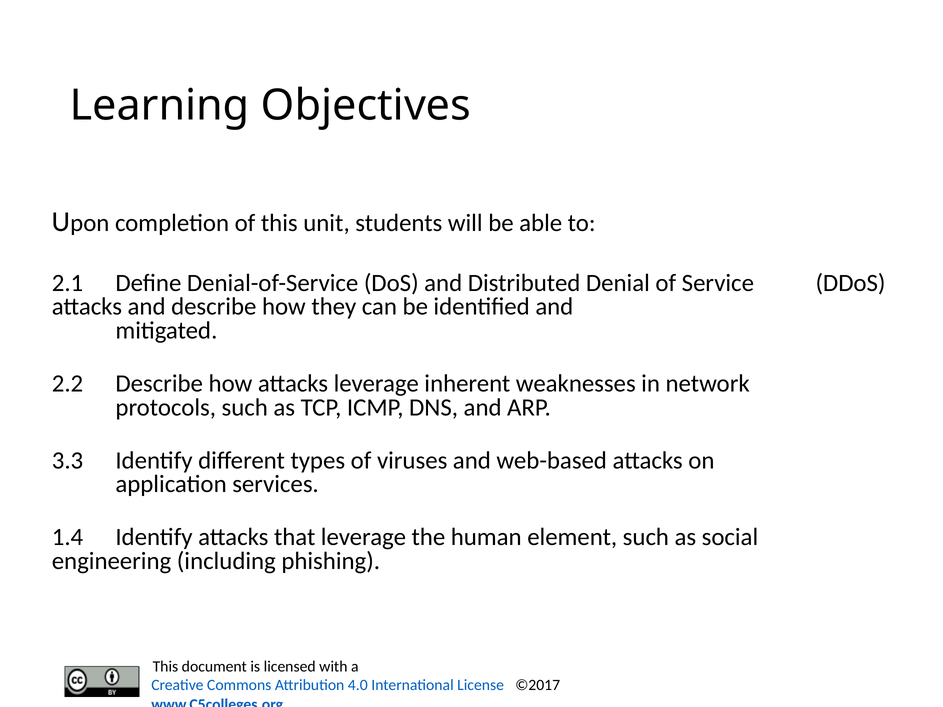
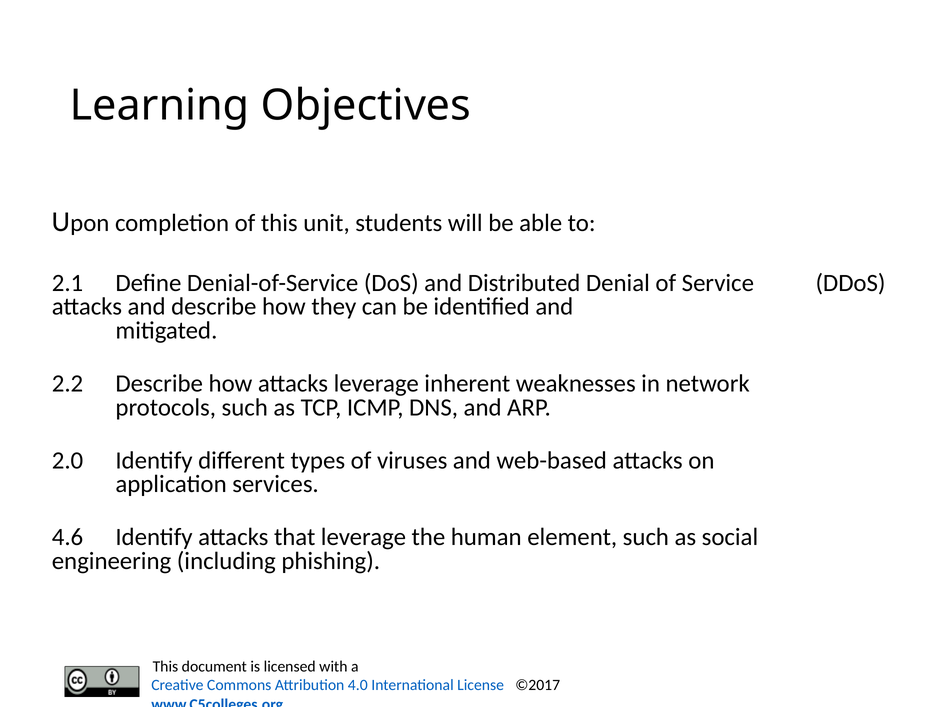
3.3: 3.3 -> 2.0 (68, 461)
1.4: 1.4 -> 4.6 (68, 537)
